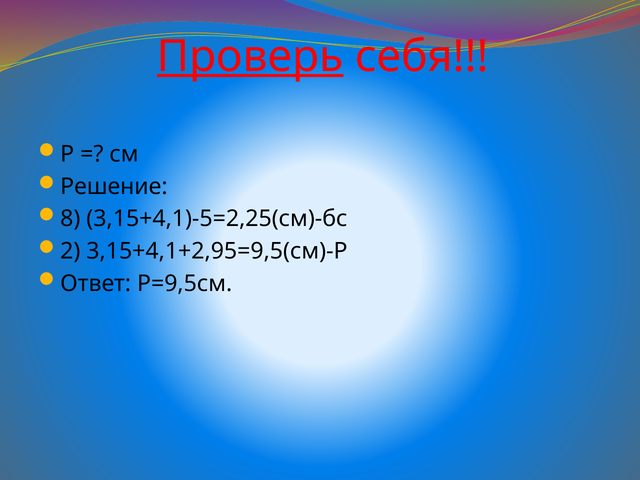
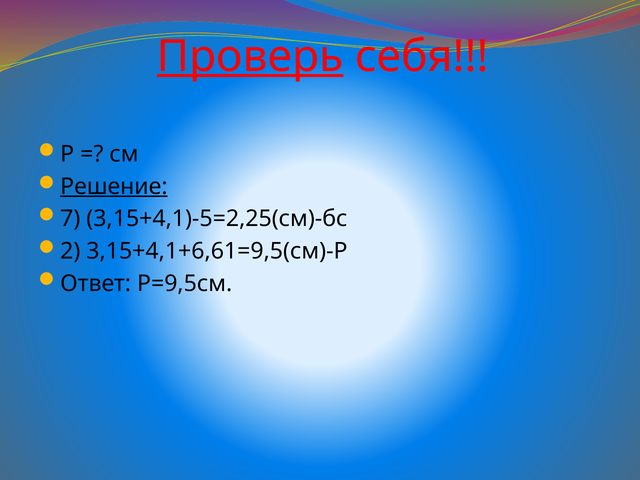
Решение underline: none -> present (114, 186)
8: 8 -> 7 (70, 219)
3,15+4,1+2,95=9,5(см)-Р: 3,15+4,1+2,95=9,5(см)-Р -> 3,15+4,1+6,61=9,5(см)-Р (217, 251)
